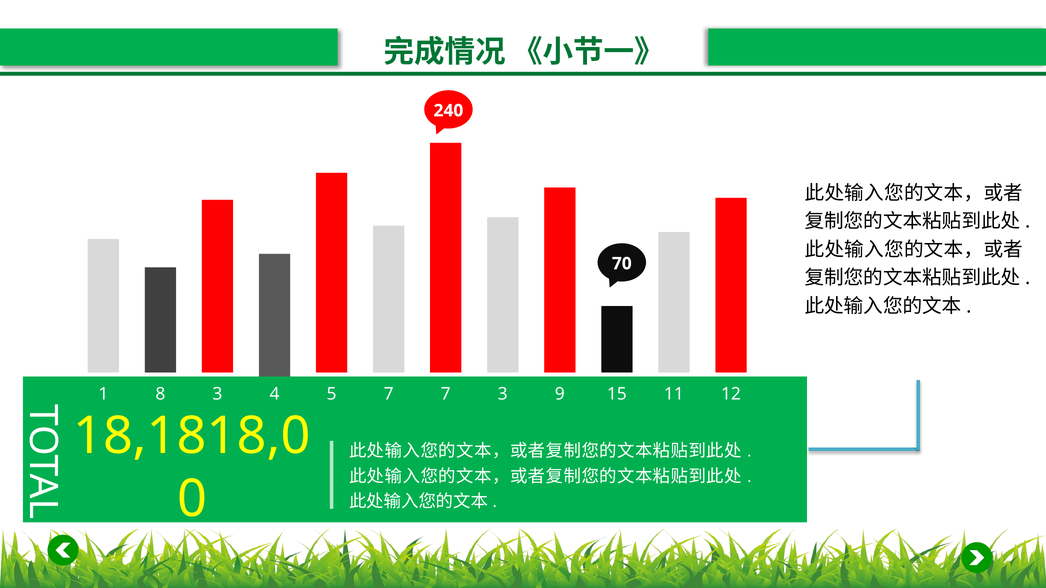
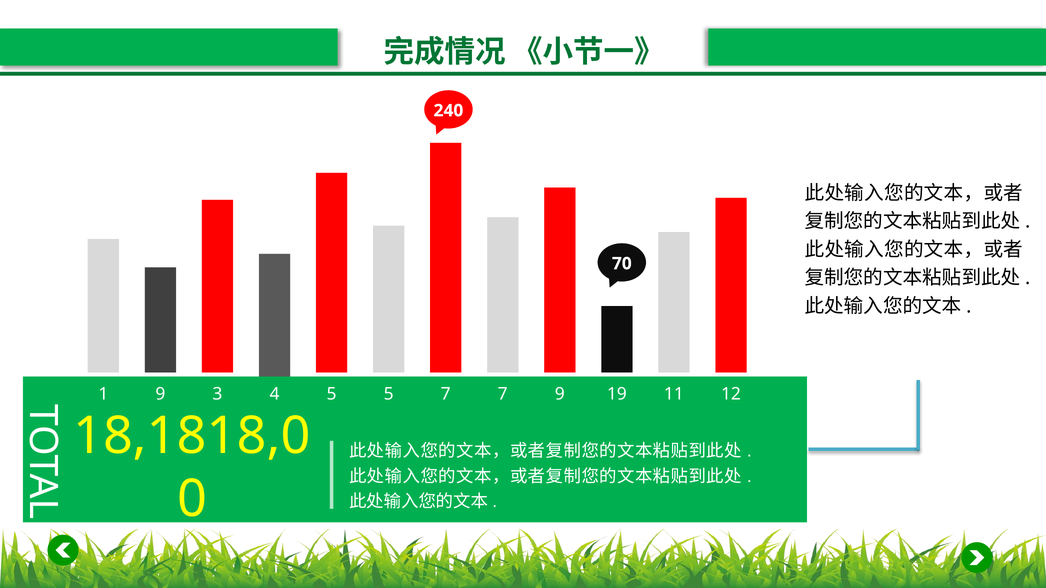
1 8: 8 -> 9 (160, 394)
5 7: 7 -> 5 (389, 394)
7 3: 3 -> 7 (503, 394)
15: 15 -> 19 (617, 394)
